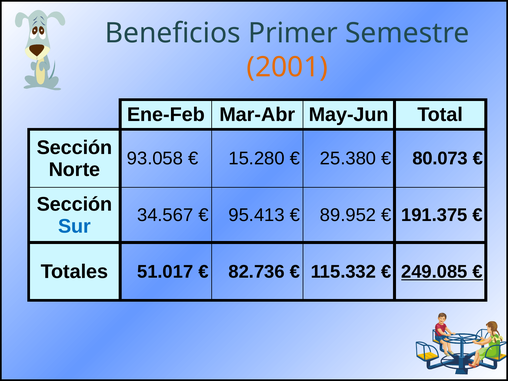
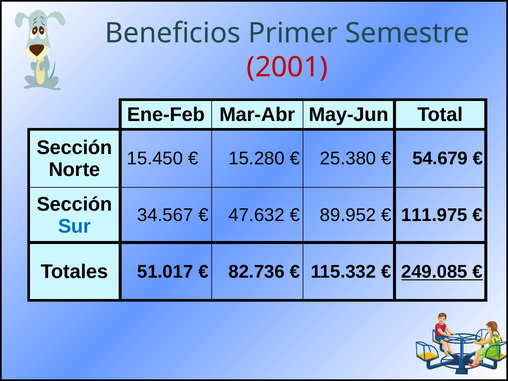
2001 colour: orange -> red (287, 67)
93.058: 93.058 -> 15.450 (155, 159)
80.073: 80.073 -> 54.679 (440, 159)
95.413: 95.413 -> 47.632 (257, 215)
191.375: 191.375 -> 111.975 (434, 215)
